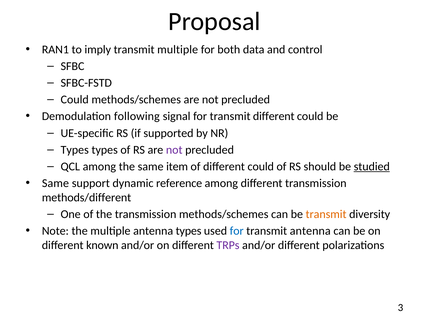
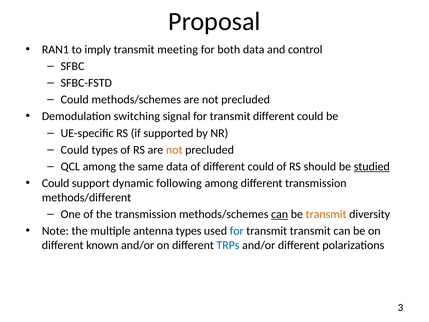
transmit multiple: multiple -> meeting (178, 49)
following: following -> switching (137, 116)
Types: Types -> Could (75, 150)
not colour: purple -> orange (174, 150)
same item: item -> data (177, 166)
Same: Same -> Could (56, 183)
reference: reference -> following (179, 183)
can underline: none -> present (280, 214)
transmit antenna: antenna -> transmit (310, 231)
TRPs colour: purple -> blue (228, 245)
